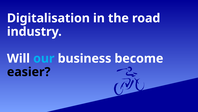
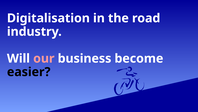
our colour: light blue -> pink (44, 58)
